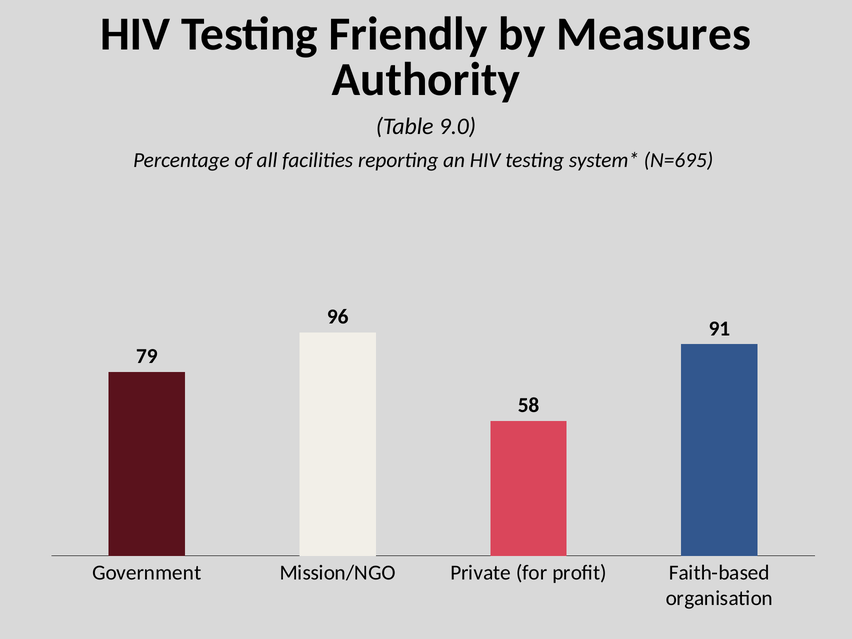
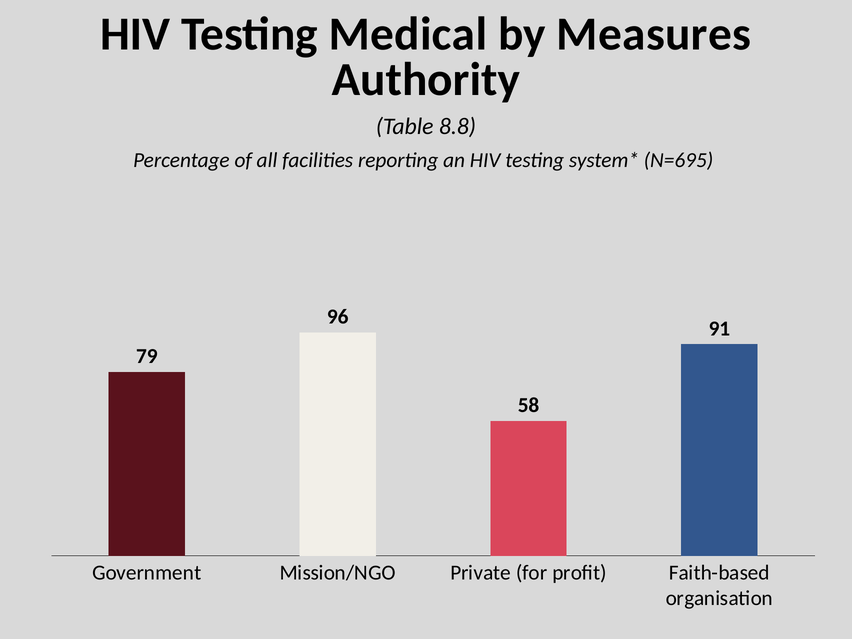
Friendly: Friendly -> Medical (408, 34)
9.0: 9.0 -> 8.8 (457, 127)
